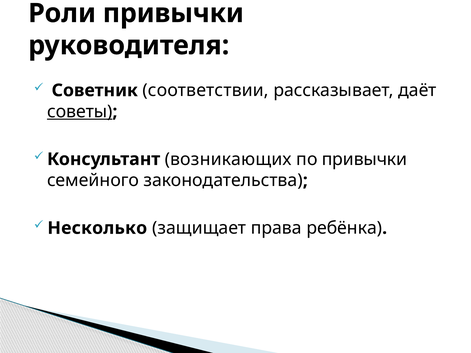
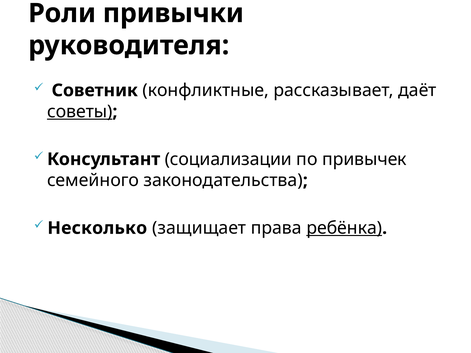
соответствии: соответствии -> конфликтные (206, 90)
возникающих: возникающих -> социализации (228, 159)
по привычки: привычки -> привычек (364, 159)
ребёнка underline: none -> present (344, 228)
